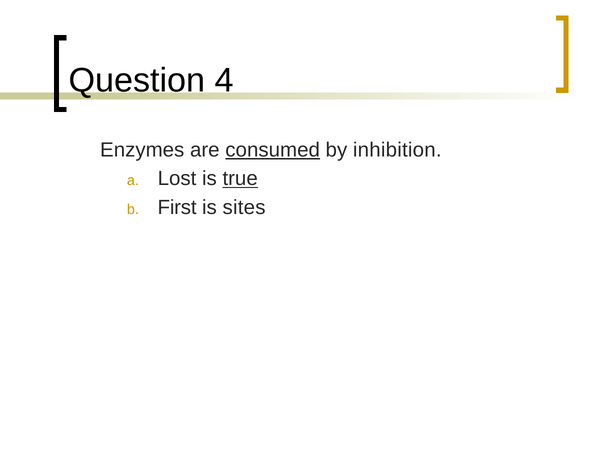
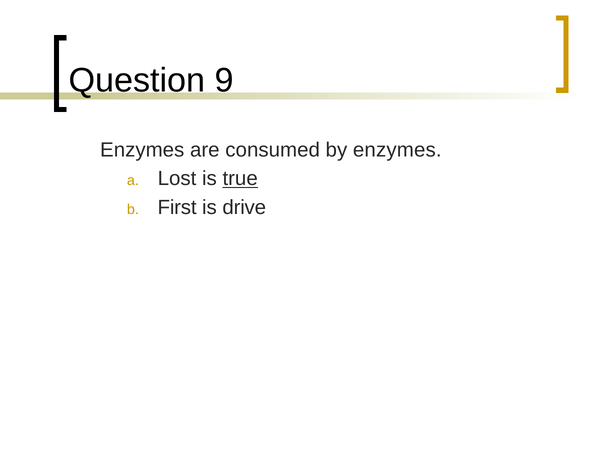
4: 4 -> 9 (224, 80)
consumed underline: present -> none (273, 150)
by inhibition: inhibition -> enzymes (397, 150)
sites: sites -> drive (244, 207)
